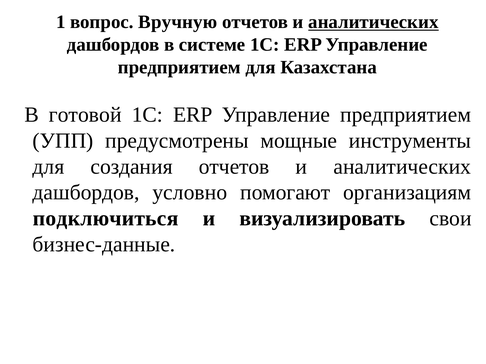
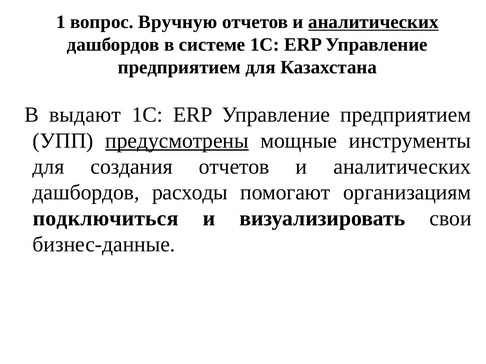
готовой: готовой -> выдают (85, 115)
предусмотрены underline: none -> present (177, 141)
условно: условно -> расходы (190, 193)
